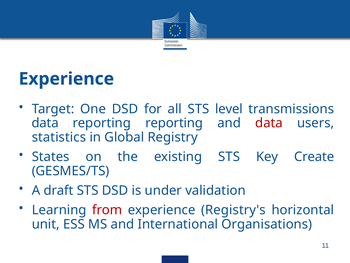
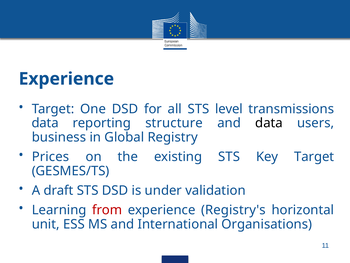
reporting reporting: reporting -> structure (174, 123)
data colour: red -> black (269, 123)
statistics: statistics -> business (59, 137)
States: States -> Prices (51, 157)
Key Create: Create -> Target (314, 157)
